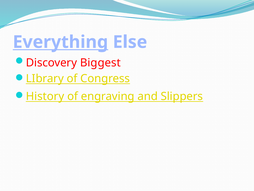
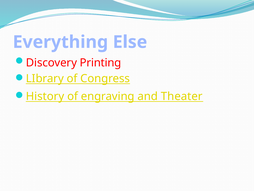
Everything underline: present -> none (60, 42)
Biggest: Biggest -> Printing (101, 63)
Slippers: Slippers -> Theater (182, 96)
